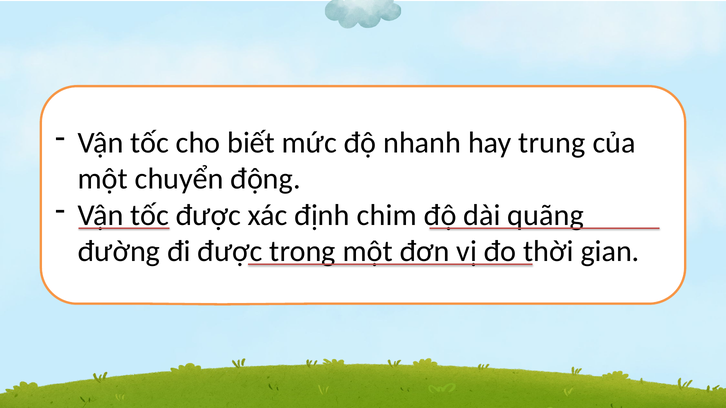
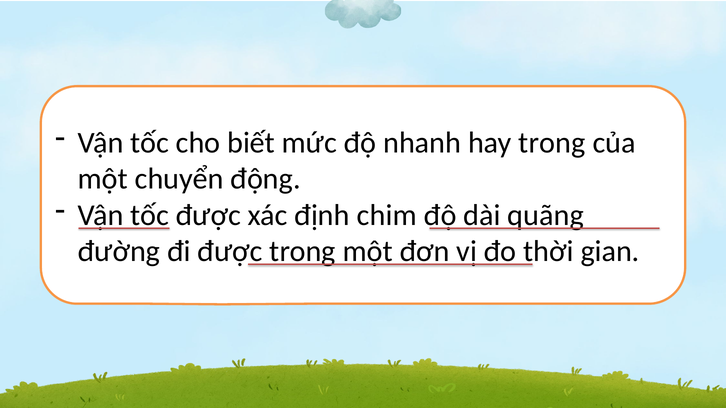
hay trung: trung -> trong (552, 143)
